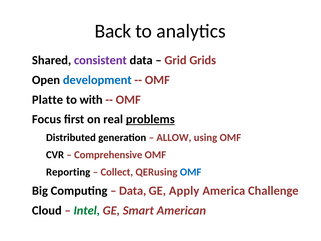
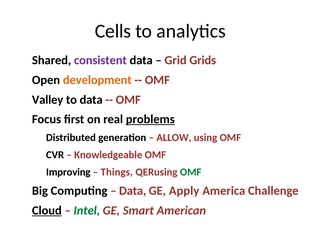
Back: Back -> Cells (113, 31)
development colour: blue -> orange (97, 80)
Platte: Platte -> Valley (48, 100)
to with: with -> data (91, 100)
Comprehensive: Comprehensive -> Knowledgeable (108, 155)
Reporting: Reporting -> Improving (68, 172)
Collect: Collect -> Things (117, 172)
OMF colour: blue -> green (191, 172)
Cloud underline: none -> present (47, 210)
